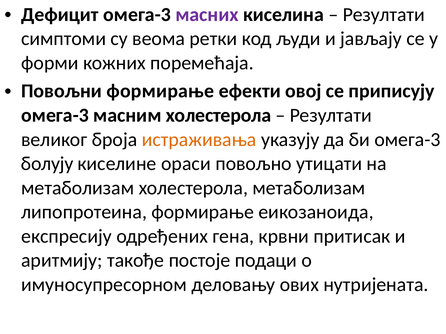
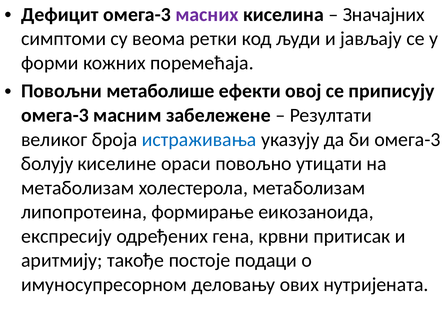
Резултати: Резултати -> Значајних (384, 15)
Повољни формирање: формирање -> метаболише (160, 91)
масним холестерола: холестерола -> забележене (218, 115)
истраживања colour: orange -> blue (199, 140)
